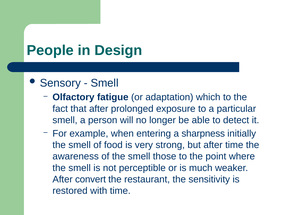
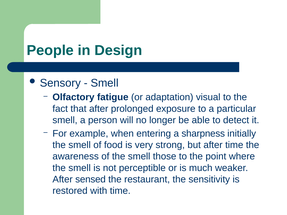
which: which -> visual (208, 97)
convert: convert -> sensed (91, 180)
